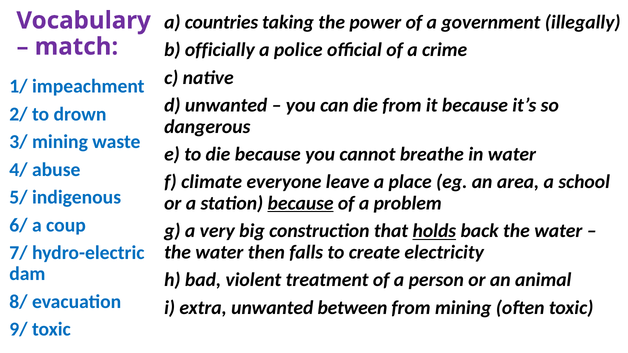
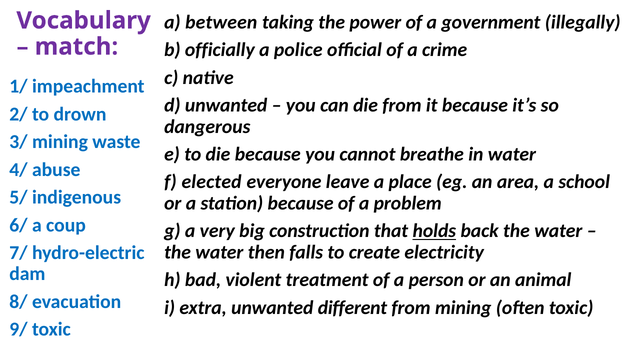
countries: countries -> between (221, 22)
climate: climate -> elected (212, 182)
because underline: present -> none (301, 203)
between: between -> different (352, 308)
